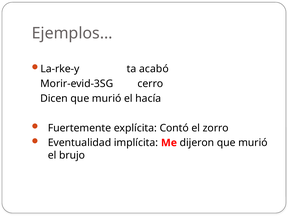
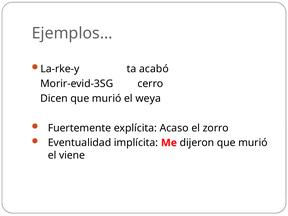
hacía: hacía -> weya (148, 98)
Contó: Contó -> Acaso (174, 128)
brujo: brujo -> viene (72, 155)
